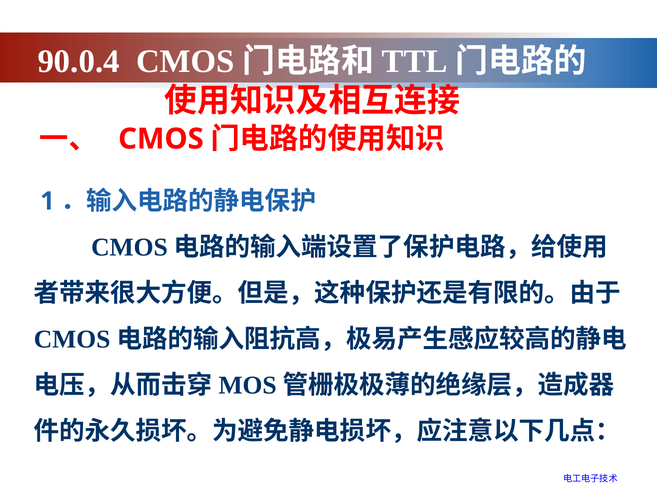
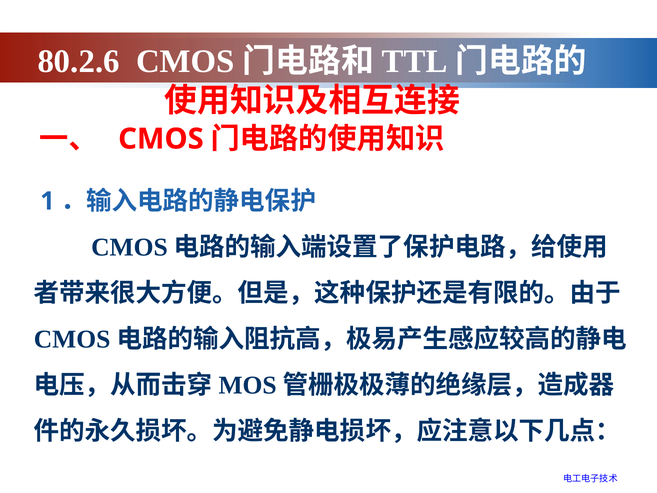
90.0.4: 90.0.4 -> 80.2.6 (79, 61)
